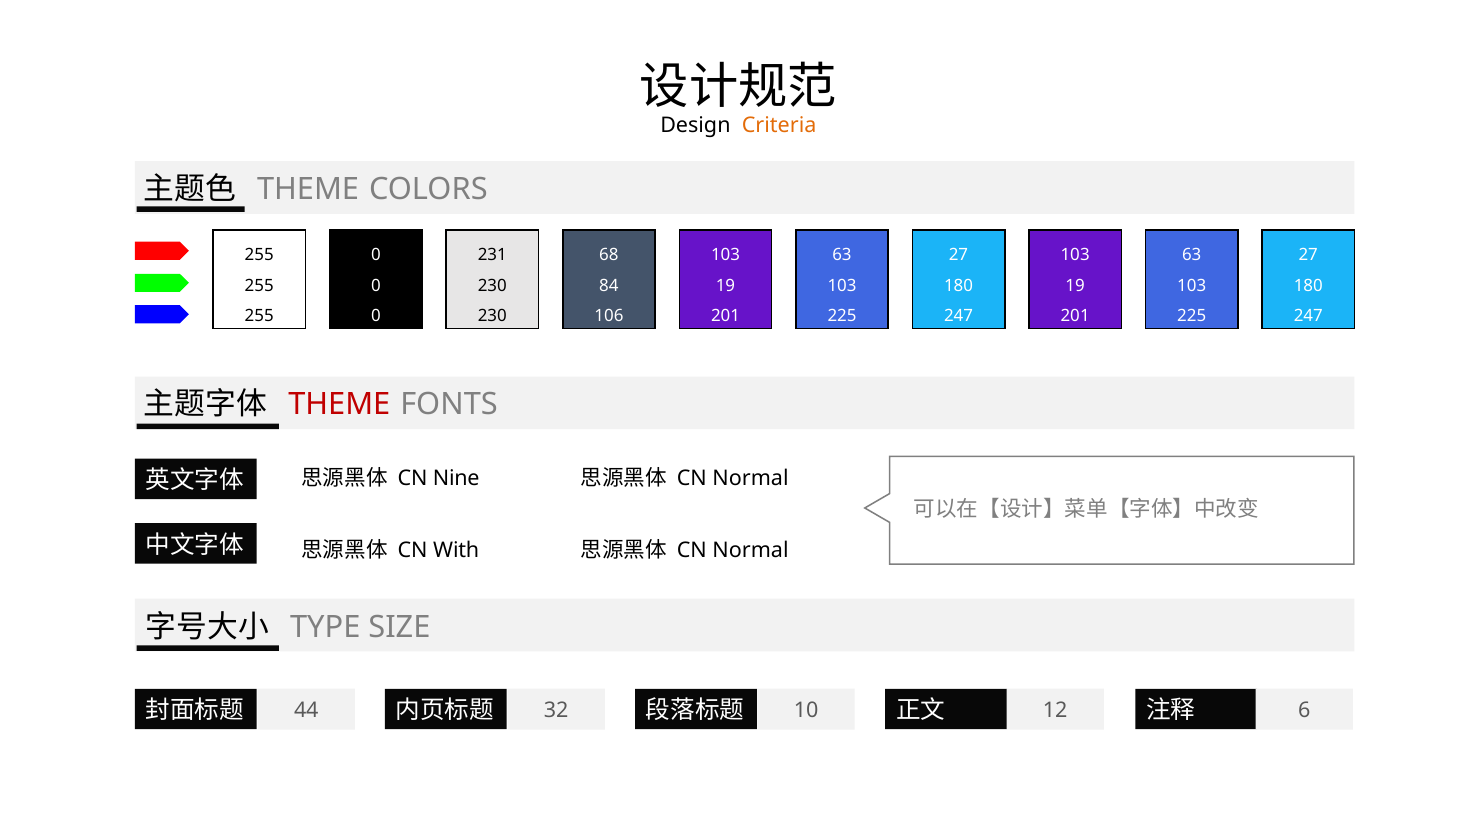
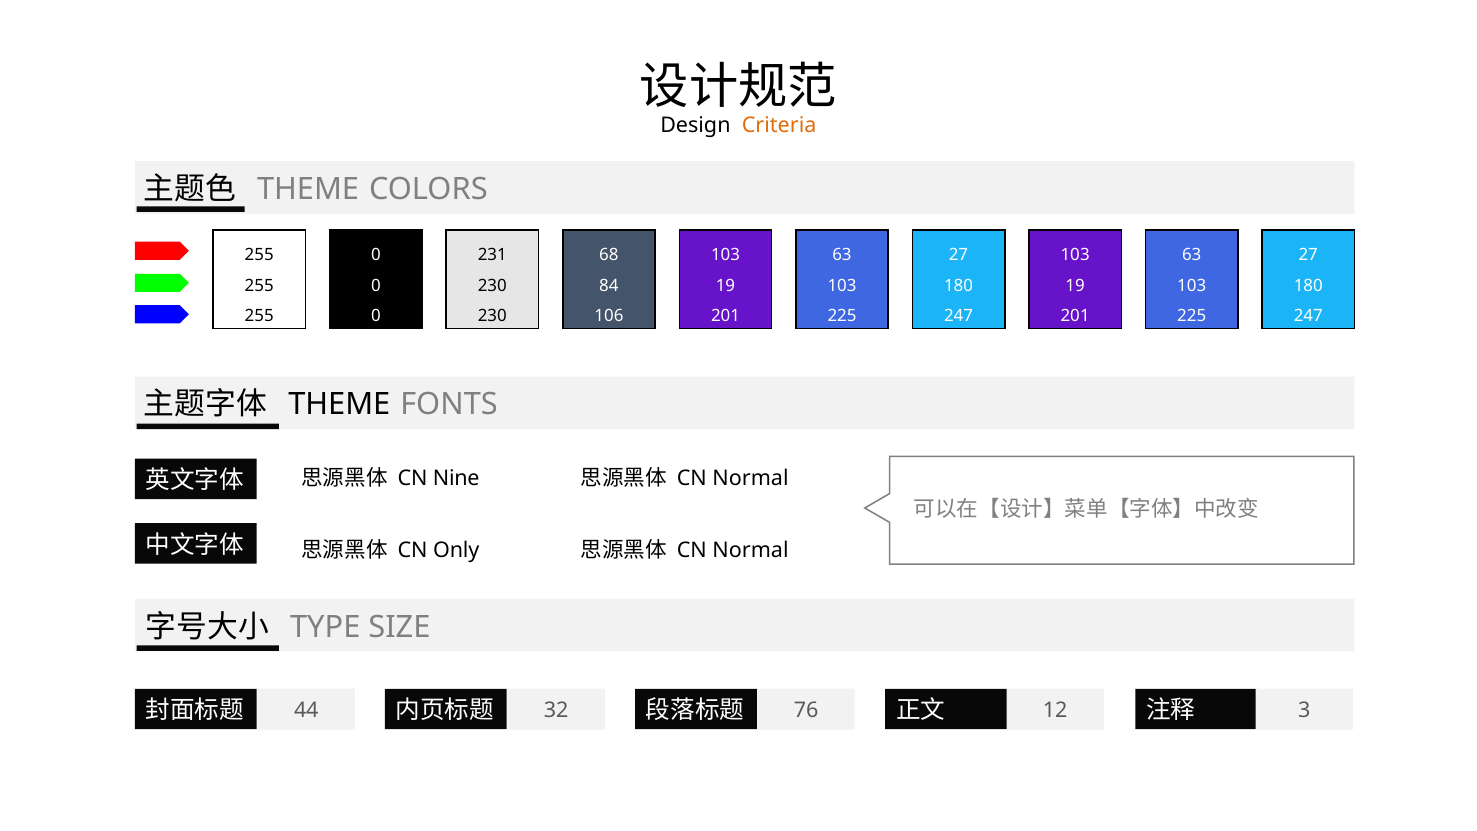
THEME colour: red -> black (339, 405)
With: With -> Only (456, 550)
10: 10 -> 76 (806, 711)
6: 6 -> 3 (1304, 711)
